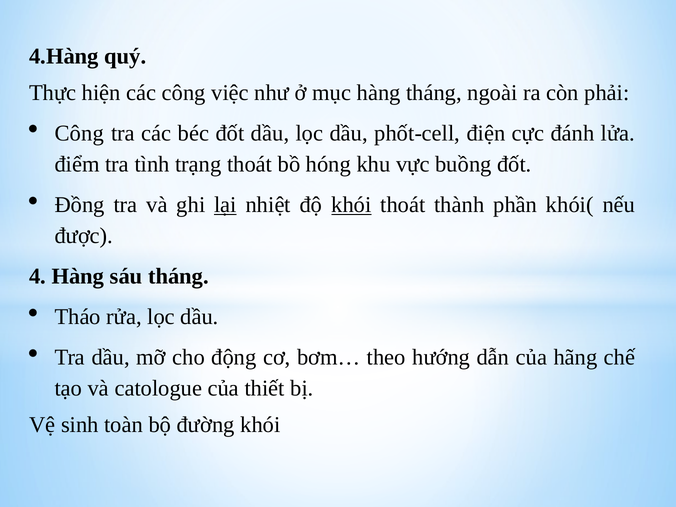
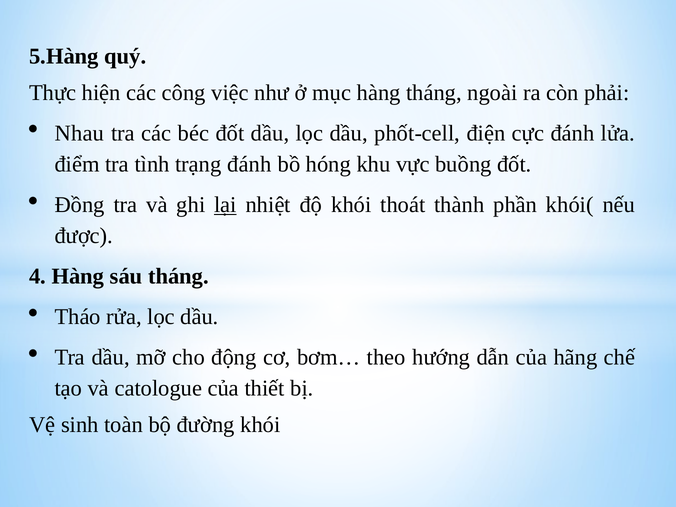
4.Hàng: 4.Hàng -> 5.Hàng (64, 56)
Công: Công -> Nhau (79, 133)
trạng thoát: thoát -> đánh (249, 164)
khói underline: present -> none (351, 205)
